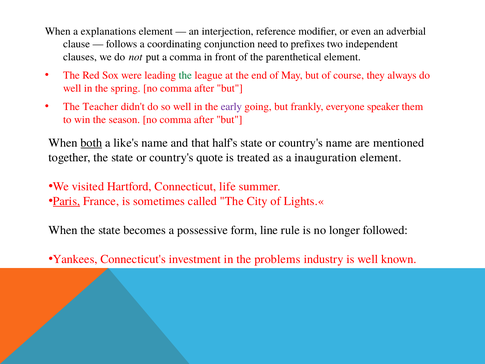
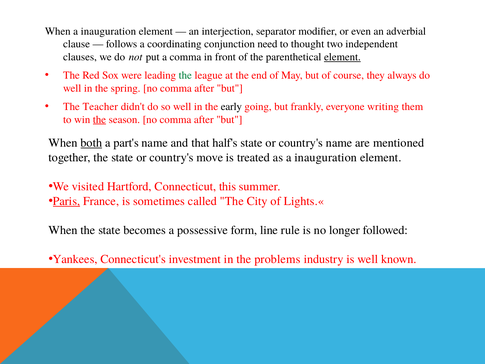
When a explanations: explanations -> inauguration (108, 31)
reference: reference -> separator (276, 31)
prefixes: prefixes -> thought (308, 44)
element underline: none -> present (342, 57)
early colour: purple -> black (231, 107)
speaker: speaker -> writing (383, 107)
the underline: none -> present (99, 119)
like's: like's -> part's (126, 143)
quote: quote -> move (210, 157)
life: life -> this (228, 186)
